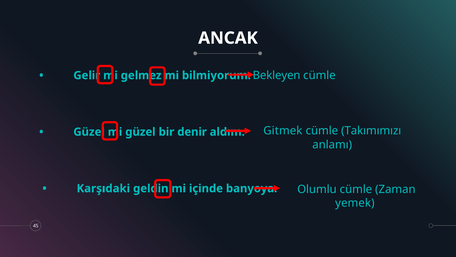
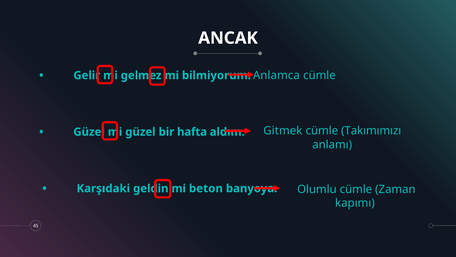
Bekleyen: Bekleyen -> Anlamca (276, 75)
denir: denir -> hafta (192, 132)
içinde: içinde -> beton (206, 188)
yemek: yemek -> kapımı (355, 203)
